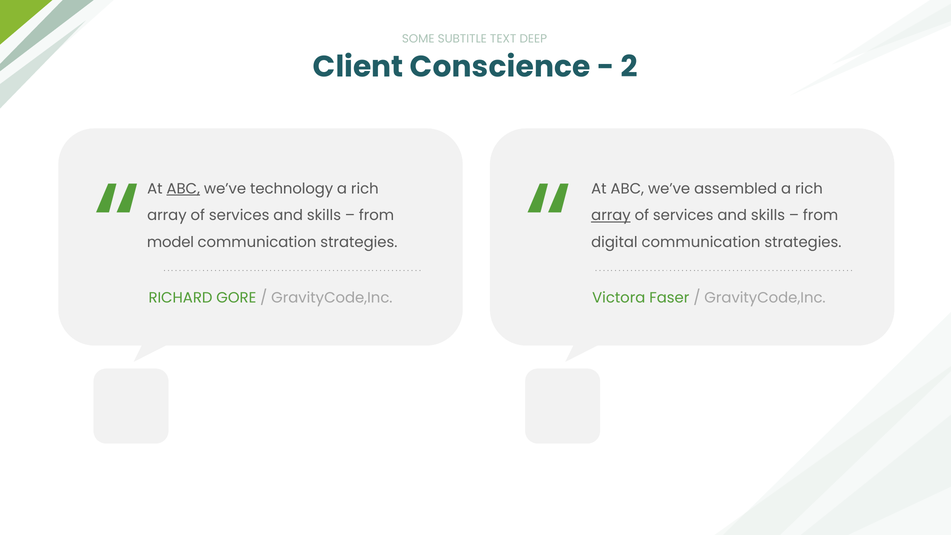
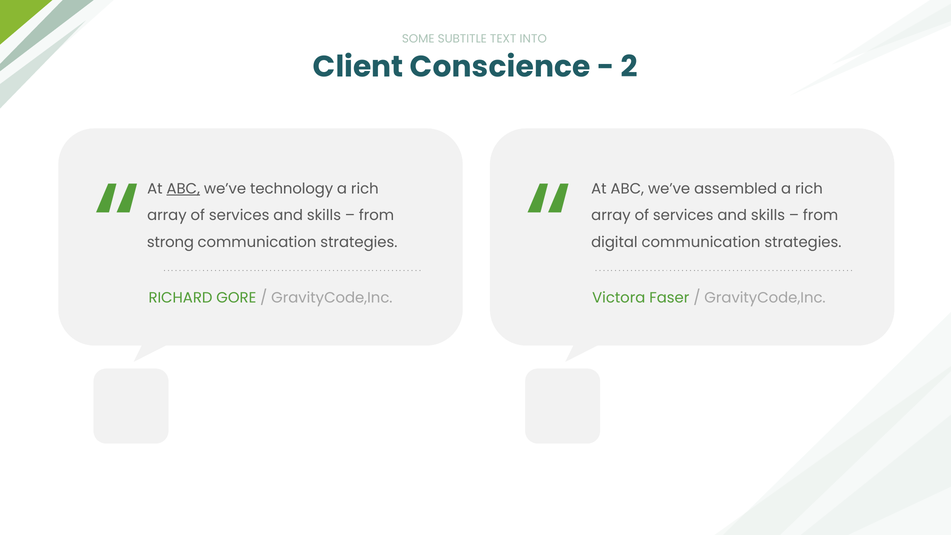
DEEP: DEEP -> INTO (533, 39)
array underline: present -> none (611, 216)
model: model -> strong (170, 242)
